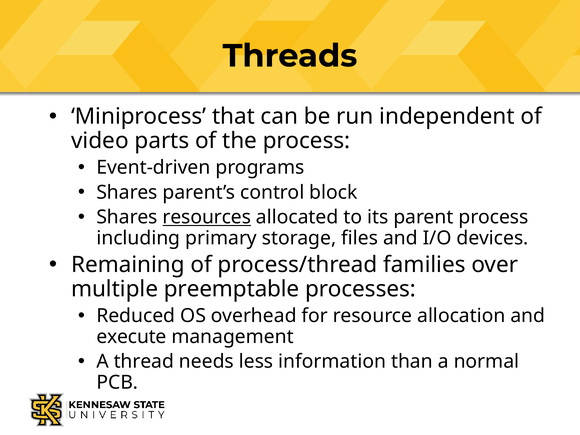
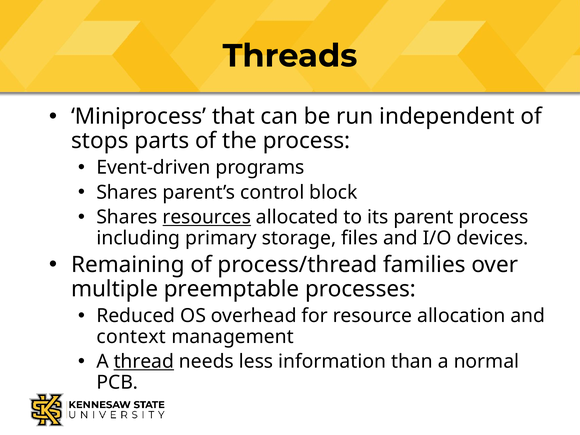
video: video -> stops (100, 141)
execute: execute -> context (131, 337)
thread underline: none -> present (144, 362)
